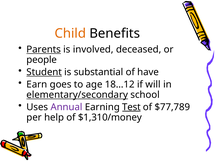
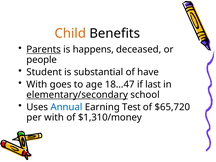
involved: involved -> happens (93, 49)
Student underline: present -> none (44, 72)
Earn: Earn -> With (37, 84)
18…12: 18…12 -> 18…47 (120, 84)
will: will -> last (153, 84)
Annual colour: purple -> blue (66, 107)
Test underline: present -> none (131, 107)
$77,789: $77,789 -> $65,720 (172, 107)
per help: help -> with (54, 117)
